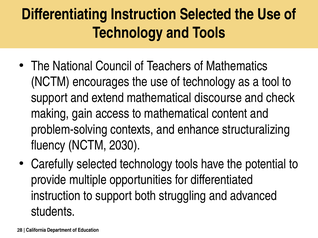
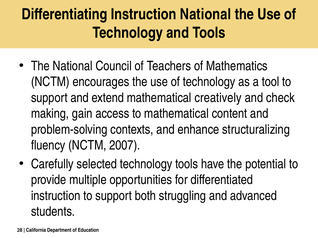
Instruction Selected: Selected -> National (206, 14)
discourse: discourse -> creatively (218, 98)
2030: 2030 -> 2007 (125, 146)
